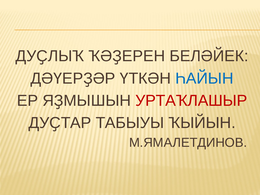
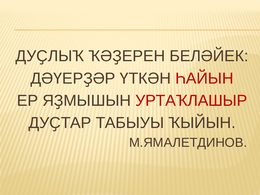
ҺАЙЫН colour: blue -> red (204, 78)
